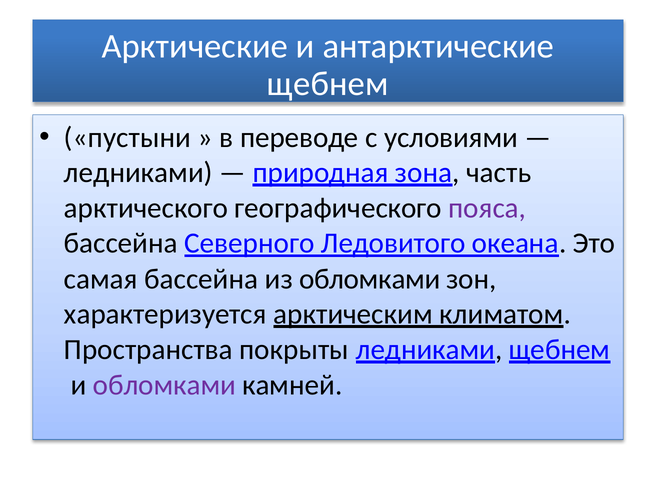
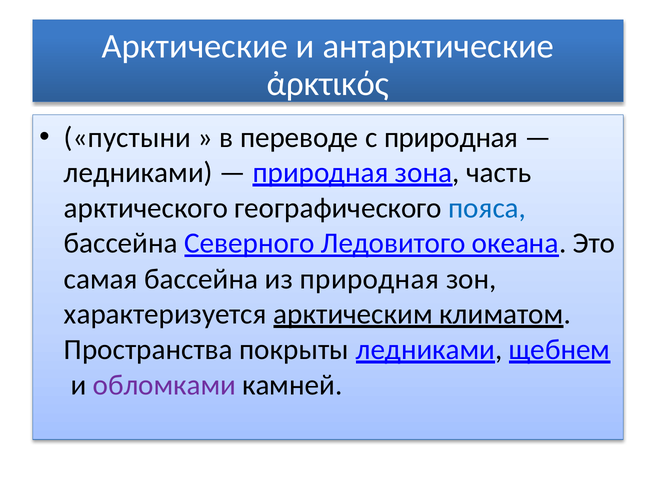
щебнем: щебнем -> ἀρκτικός (328, 84)
с условиями: условиями -> природная (451, 138)
пояса colour: purple -> blue (487, 208)
из обломками: обломками -> природная (369, 279)
